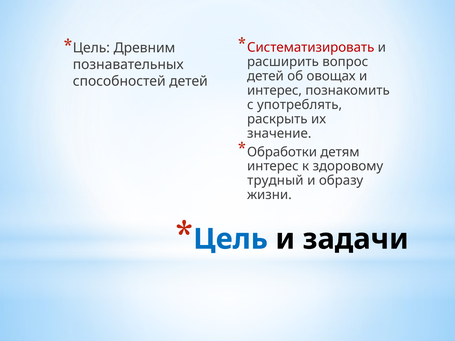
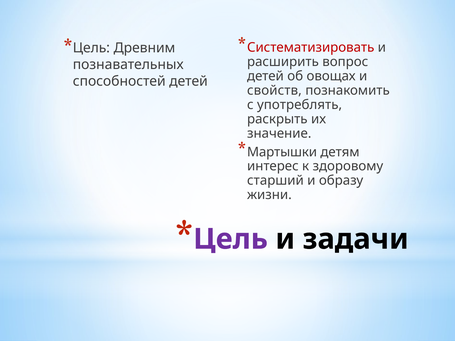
интерес: интерес -> свойств (274, 91)
Обработки: Обработки -> Мартышки (282, 152)
трудный: трудный -> старший (275, 181)
Цель colour: blue -> purple (231, 239)
